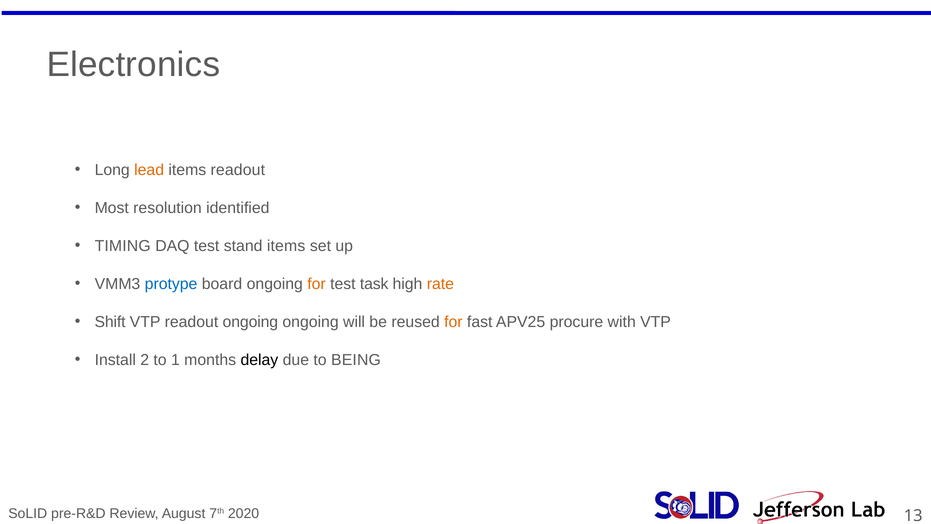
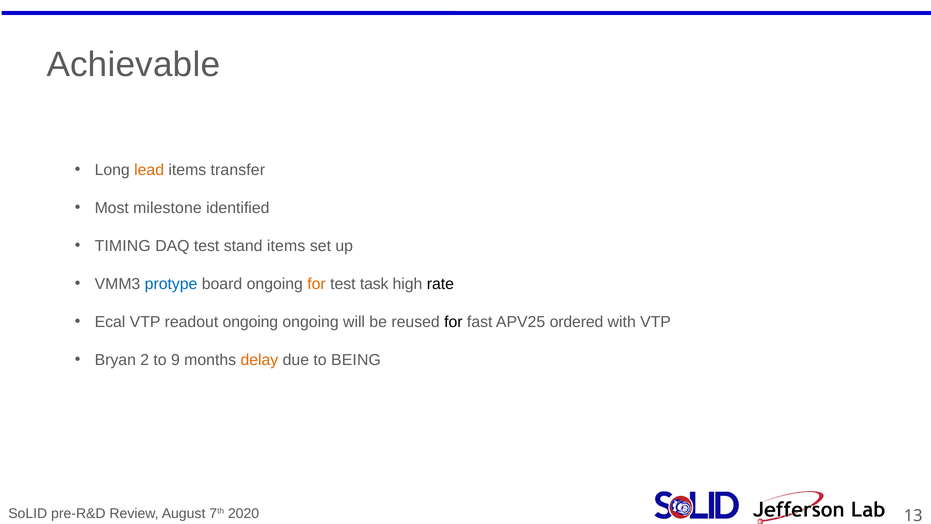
Electronics: Electronics -> Achievable (133, 64)
items readout: readout -> transfer (238, 170)
resolution: resolution -> milestone (167, 208)
rate colour: orange -> black (440, 284)
Shift: Shift -> Ecal (110, 322)
for colour: orange -> black (453, 322)
procure: procure -> ordered (577, 322)
Install: Install -> Bryan (115, 360)
1: 1 -> 9 (175, 360)
delay colour: black -> orange (259, 360)
